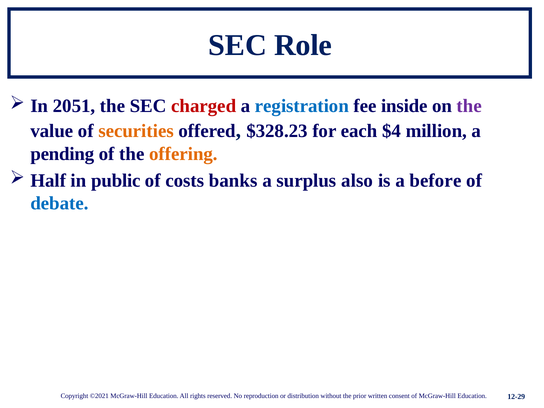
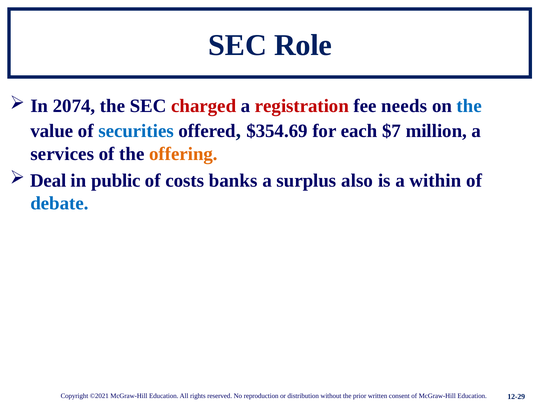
2051: 2051 -> 2074 (74, 106)
registration colour: blue -> red (302, 106)
inside: inside -> needs (404, 106)
the colour: purple -> blue (469, 106)
securities colour: orange -> blue (136, 131)
$328.23: $328.23 -> $354.69 (277, 131)
$4: $4 -> $7 (392, 131)
pending: pending -> services (62, 154)
Half: Half -> Deal (48, 181)
before: before -> within (435, 181)
